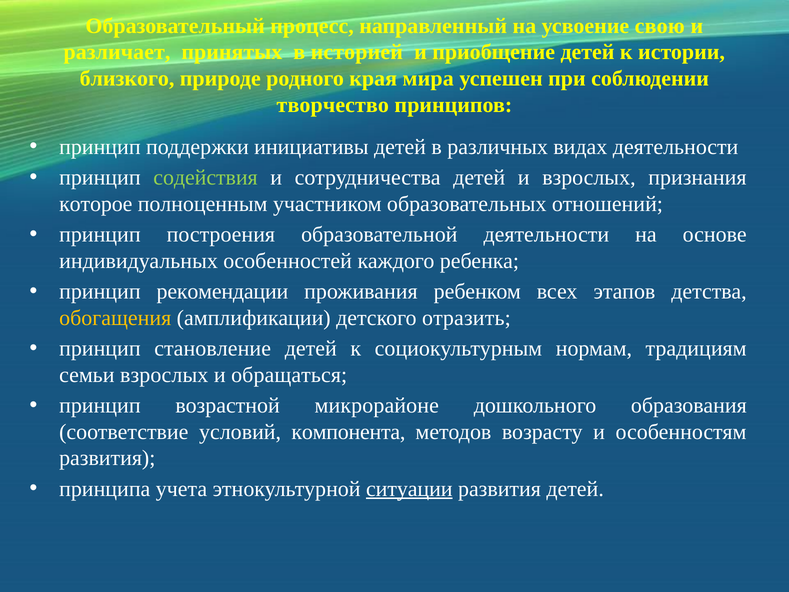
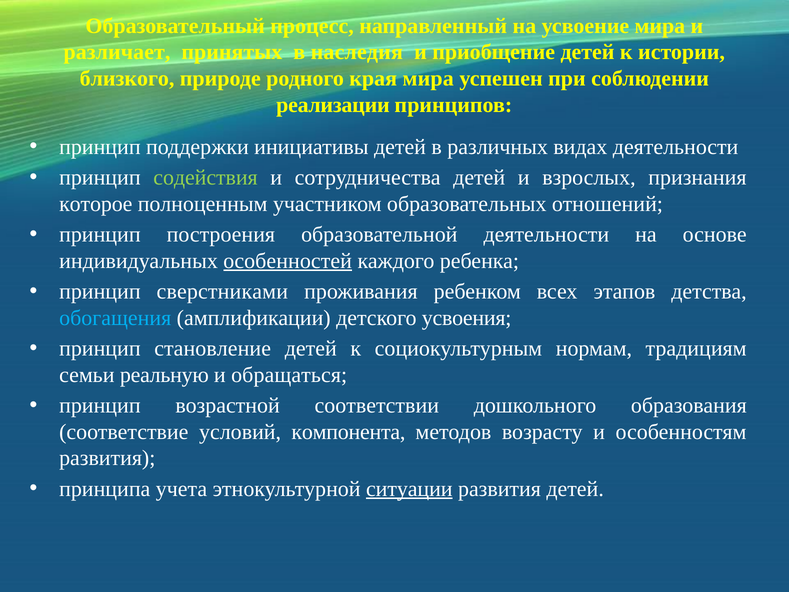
усвоение свою: свою -> мира (660, 26)
историей: историей -> наследия (357, 52)
творчество: творчество -> реализации (333, 105)
особенностей underline: none -> present (288, 261)
рекомендации: рекомендации -> сверстниками (222, 291)
обогащения colour: yellow -> light blue (115, 318)
отразить: отразить -> усвоения (467, 318)
семьи взрослых: взрослых -> реальную (164, 375)
микрорайоне: микрорайоне -> соответствии (377, 405)
